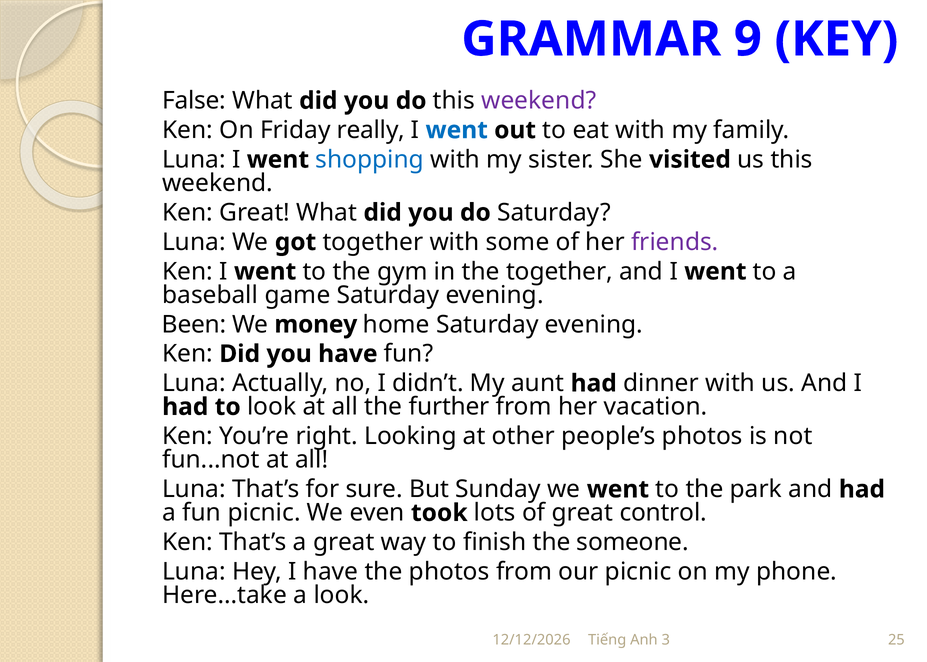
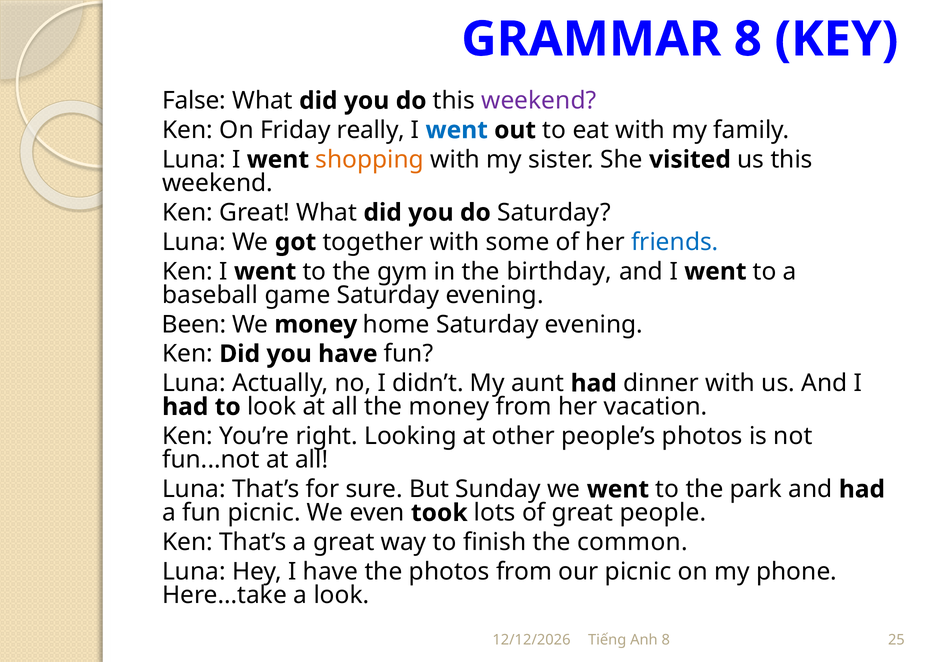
GRAMMAR 9: 9 -> 8 (748, 39)
shopping colour: blue -> orange (370, 160)
friends colour: purple -> blue (675, 242)
the together: together -> birthday (559, 271)
the further: further -> money (449, 407)
control: control -> people (663, 513)
someone: someone -> common (632, 542)
Anh 3: 3 -> 8 (666, 640)
